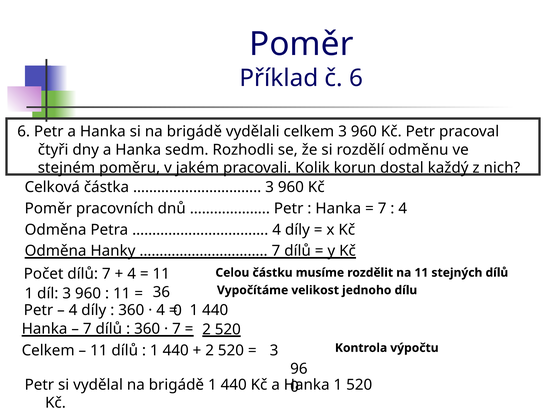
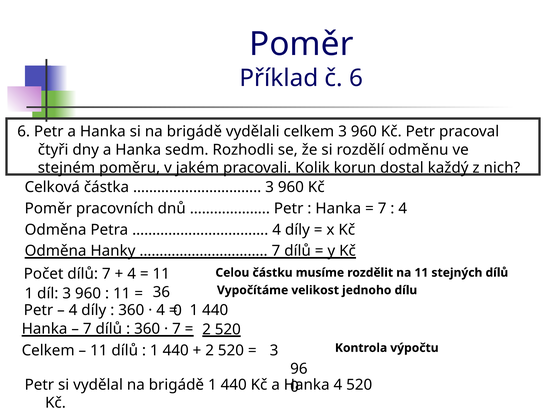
1: 1 -> 4 (338, 385)
